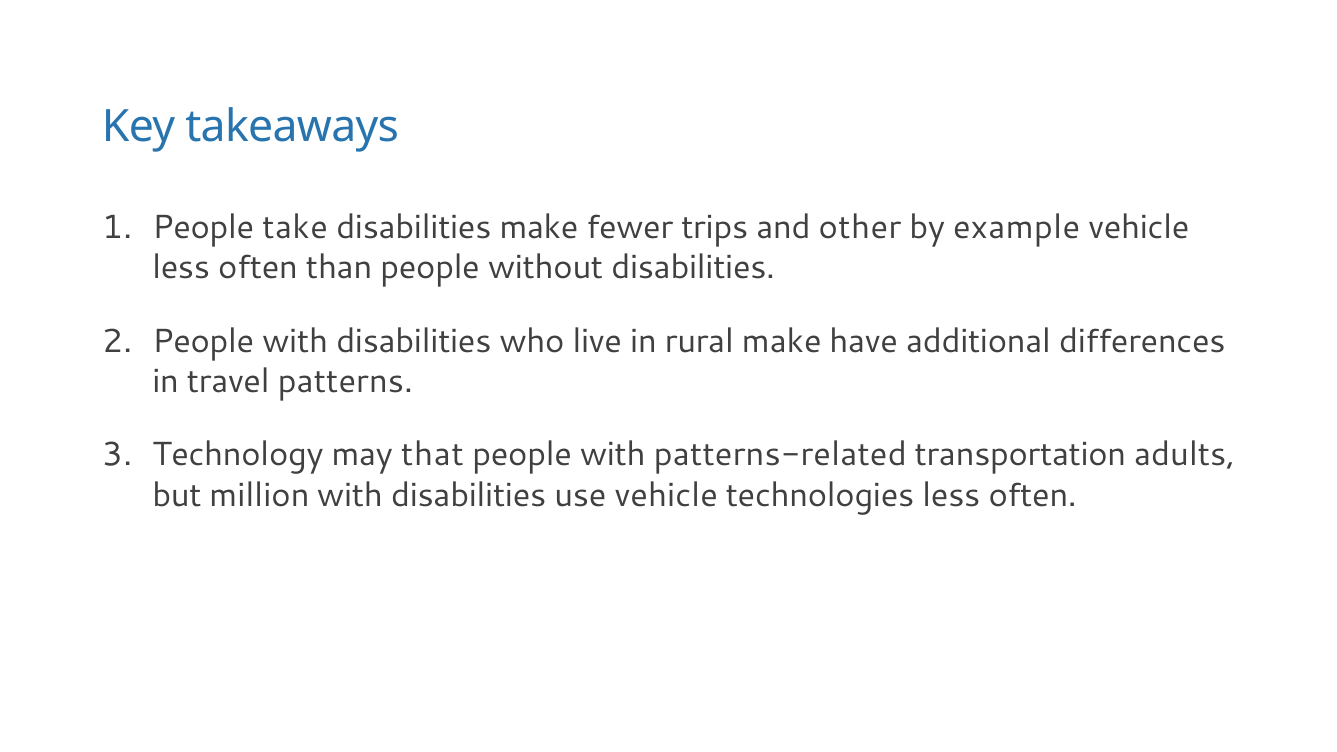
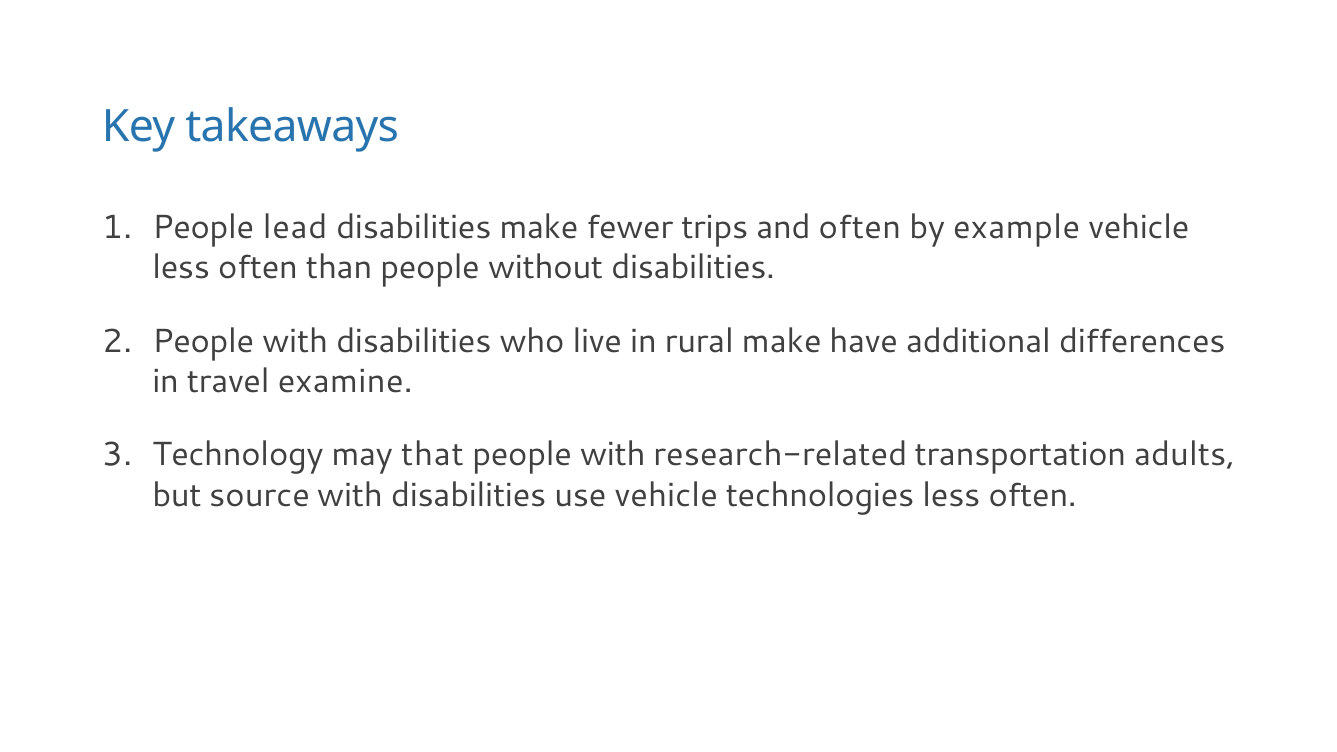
take: take -> lead (295, 228)
and other: other -> often (860, 228)
patterns: patterns -> examine (345, 381)
patterns-related: patterns-related -> research-related (780, 455)
million: million -> source (260, 495)
